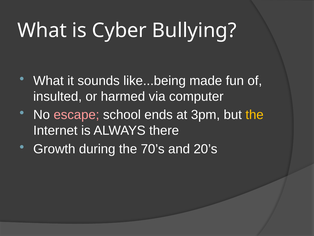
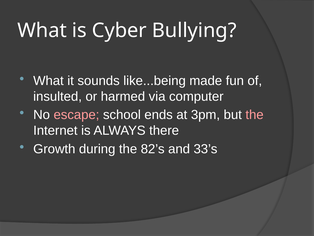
the colour: yellow -> pink (255, 115)
70’s: 70’s -> 82’s (153, 149)
20’s: 20’s -> 33’s (206, 149)
